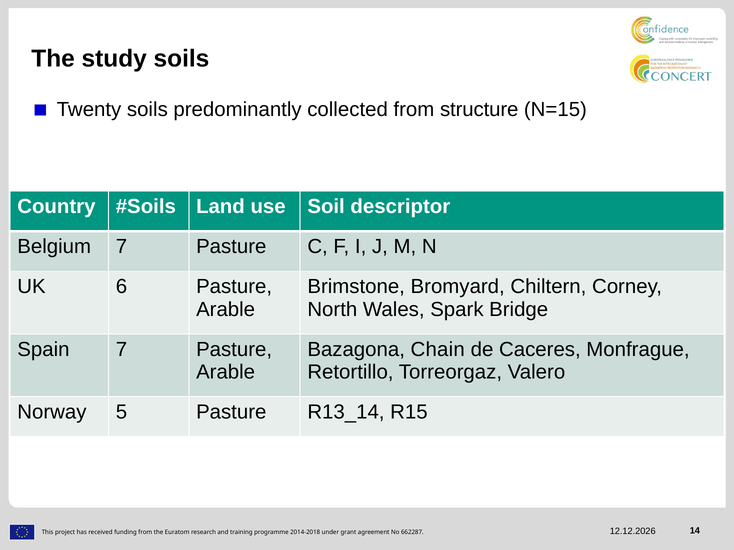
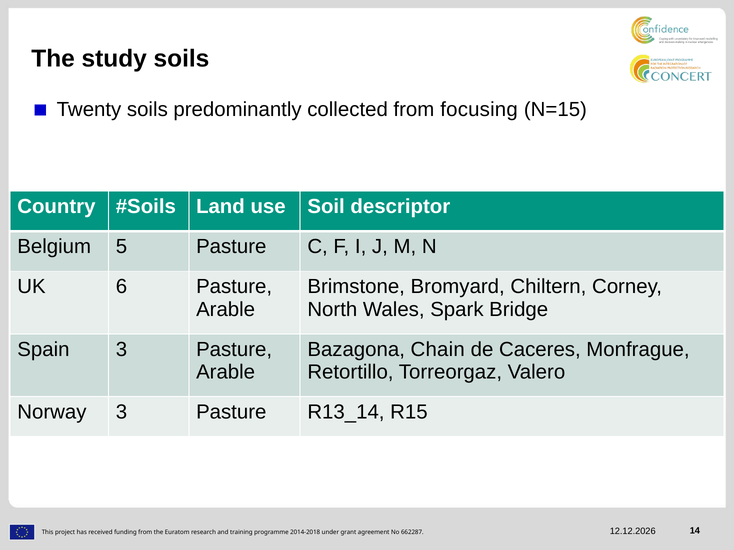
structure: structure -> focusing (479, 110)
Belgium 7: 7 -> 5 (122, 247)
Spain 7: 7 -> 3 (122, 350)
Norway 5: 5 -> 3 (122, 412)
